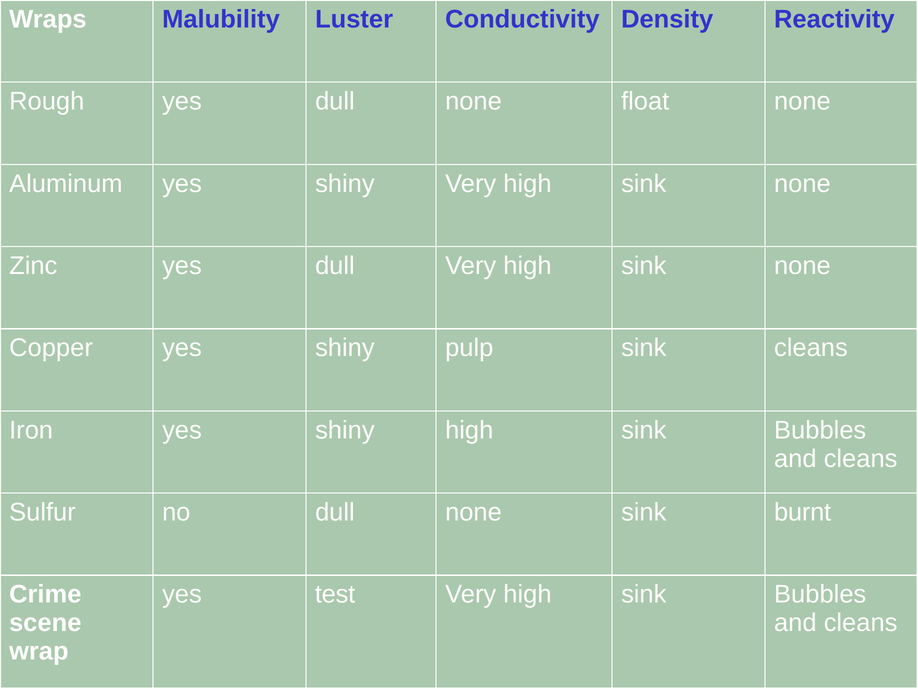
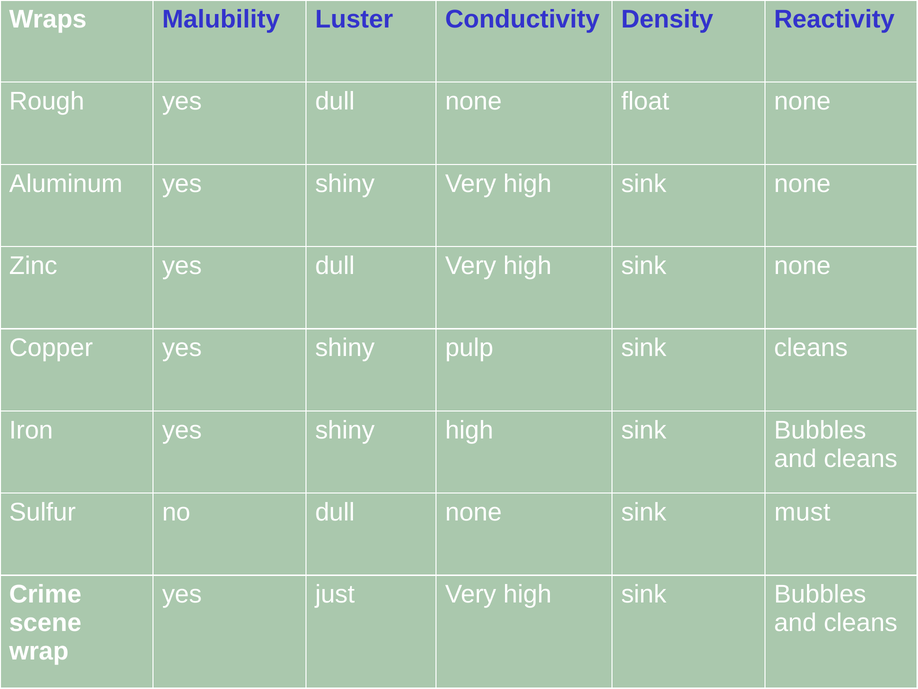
burnt: burnt -> must (802, 512)
test: test -> just (335, 594)
